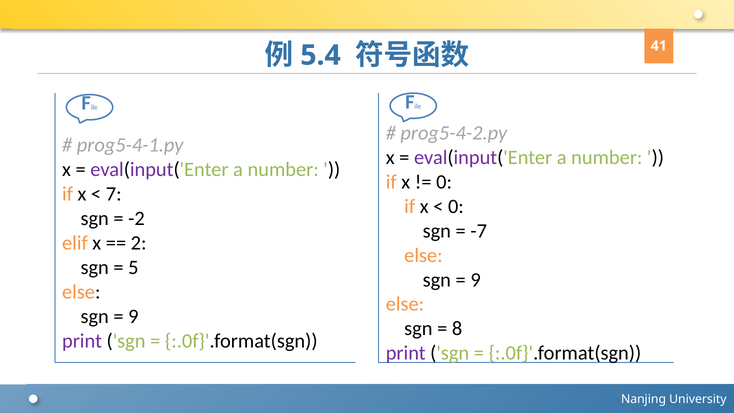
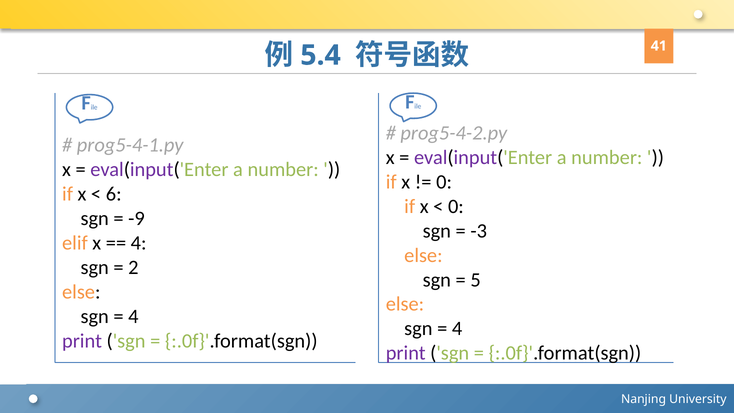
7: 7 -> 6 (114, 194)
-2: -2 -> -9 (137, 218)
-7: -7 -> -3 (479, 231)
2: 2 -> 4 (139, 243)
5: 5 -> 2 (133, 267)
9: 9 -> 5 (476, 280)
9: 9 -> 4 (133, 316)
8: 8 -> 4 (457, 329)
